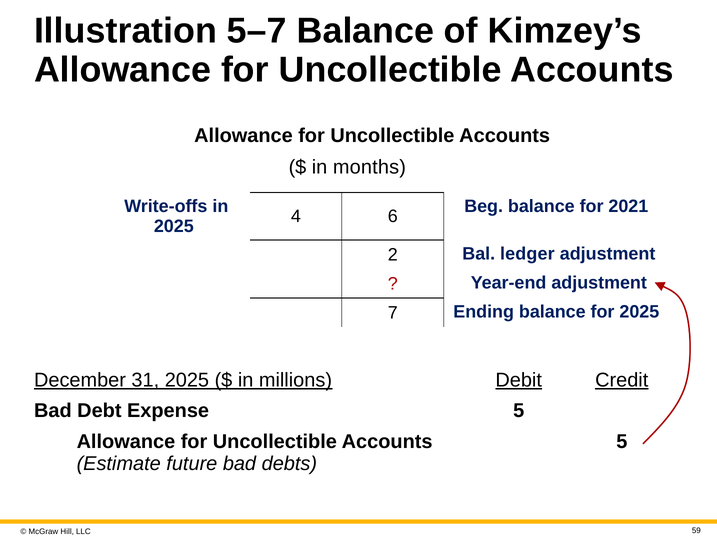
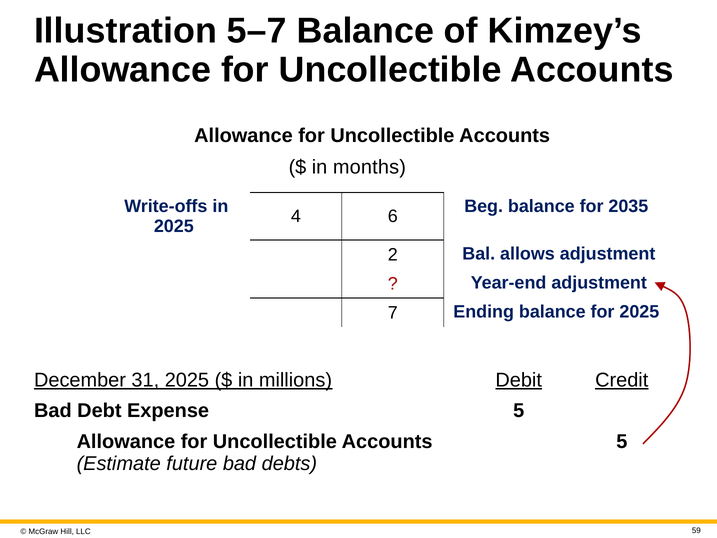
2021: 2021 -> 2035 (628, 206)
ledger: ledger -> allows (527, 254)
